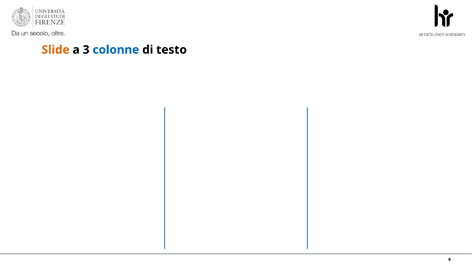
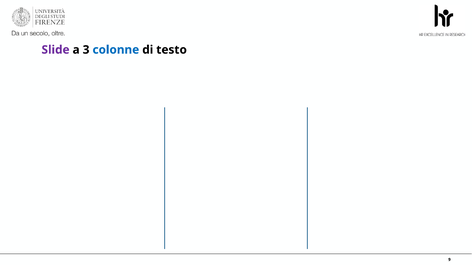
Slide colour: orange -> purple (56, 50)
